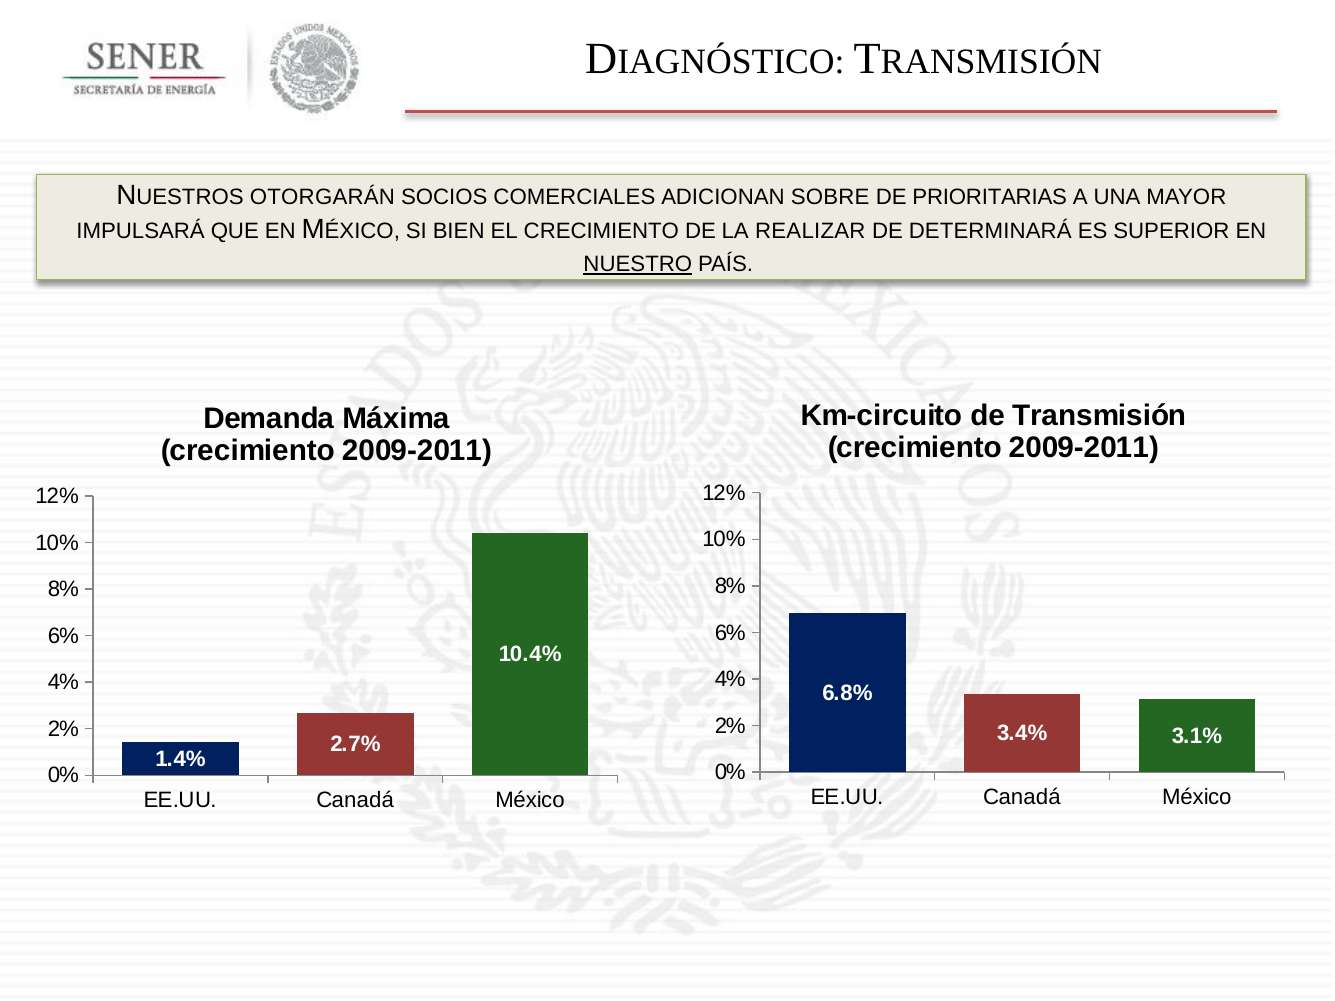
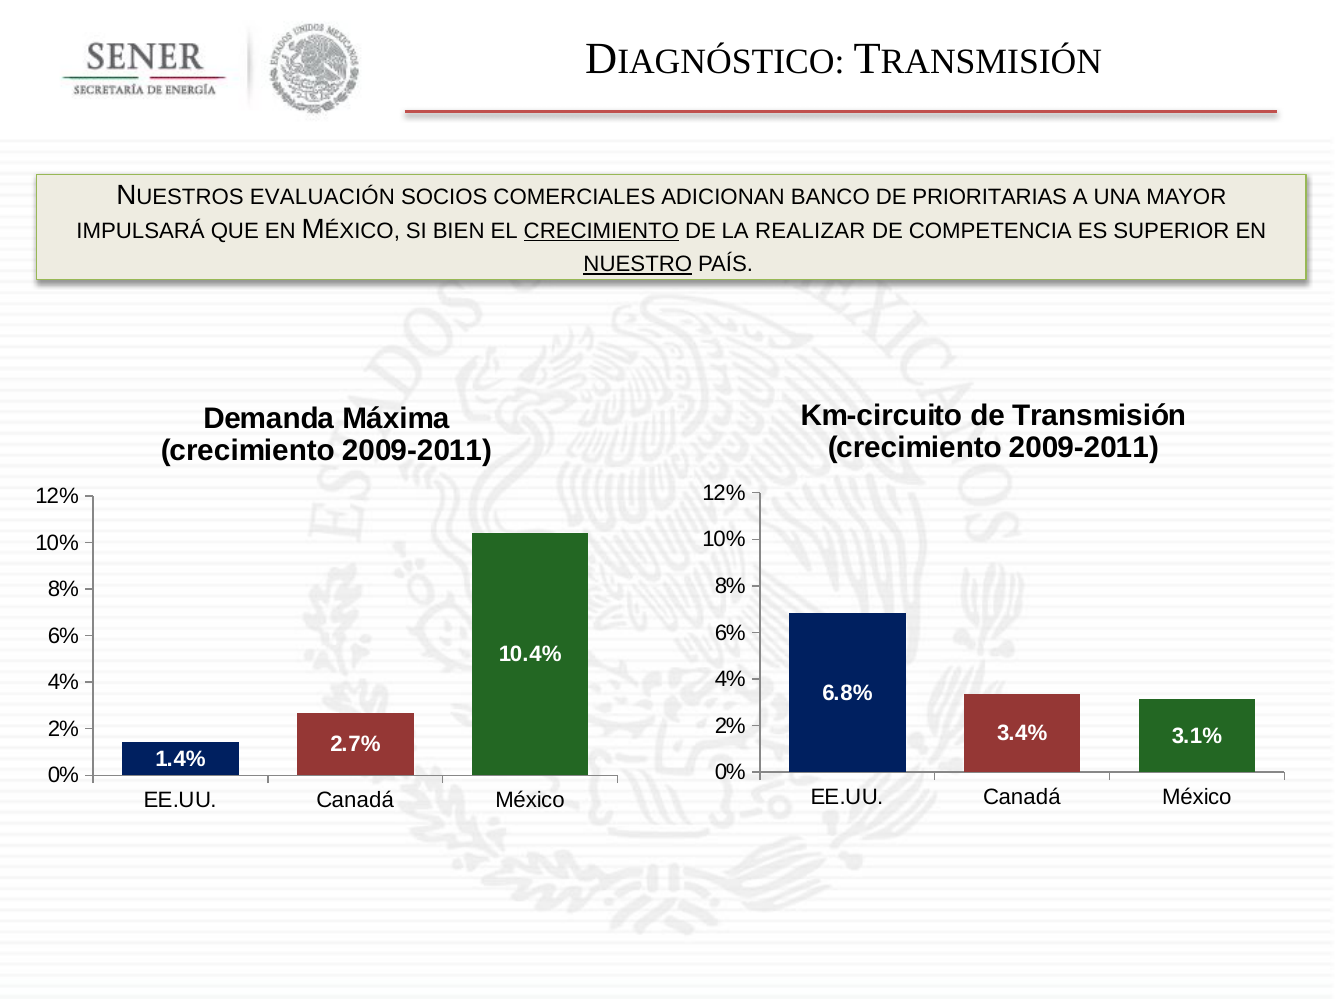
OTORGARÁN: OTORGARÁN -> EVALUACIÓN (322, 198)
SOBRE: SOBRE -> BANCO (830, 198)
CRECIMIENTO underline: none -> present (601, 231)
DETERMINARÁ: DETERMINARÁ -> COMPETENCIA (990, 231)
